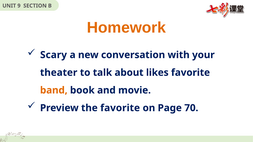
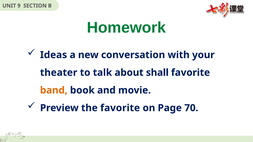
Homework colour: orange -> green (126, 28)
Scary: Scary -> Ideas (54, 55)
likes: likes -> shall (157, 73)
